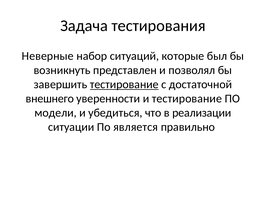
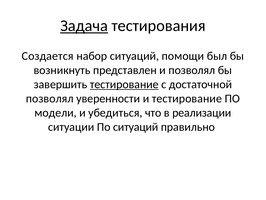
Задача underline: none -> present (84, 26)
Неверные: Неверные -> Создается (48, 56)
которые: которые -> помощи (183, 56)
внешнего: внешнего -> позволял (50, 98)
По является: является -> ситуаций (136, 127)
